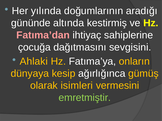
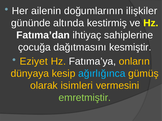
yılında: yılında -> ailenin (46, 11)
aradığı: aradığı -> ilişkiler (142, 11)
Fatıma’dan colour: pink -> white (43, 35)
sevgisini: sevgisini -> kesmiştir (130, 47)
Ahlaki: Ahlaki -> Eziyet (34, 62)
ağırlığınca colour: white -> light blue (102, 74)
